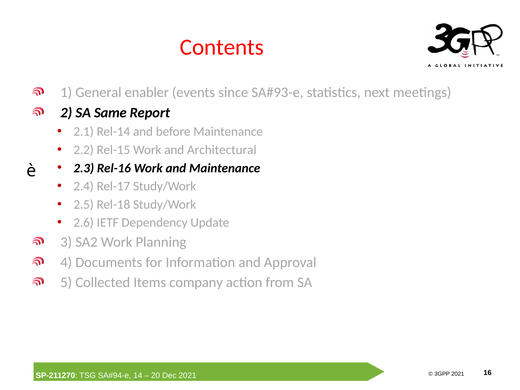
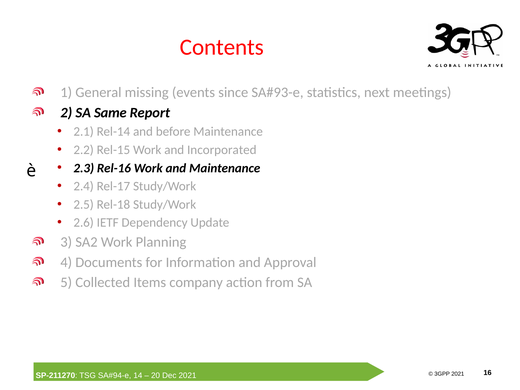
enabler: enabler -> missing (147, 92)
Architectural: Architectural -> Incorporated (222, 150)
